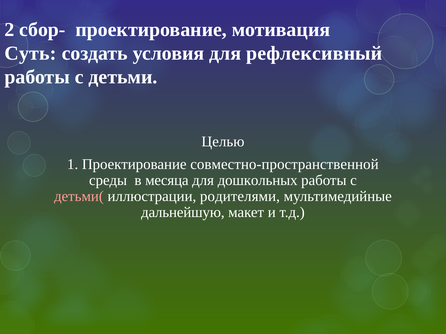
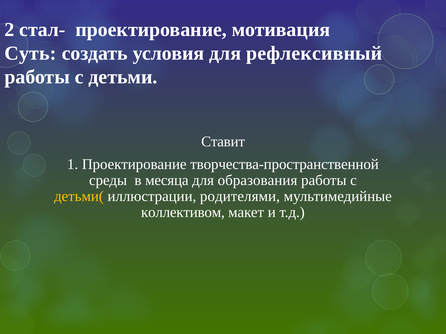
сбор-: сбор- -> стал- (42, 30)
Целью: Целью -> Ставит (223, 142)
совместно-пространственной: совместно-пространственной -> творчества-пространственной (285, 164)
дошкольных: дошкольных -> образования (258, 181)
детьми( colour: pink -> yellow (79, 197)
дальнейшую: дальнейшую -> коллективом (183, 213)
